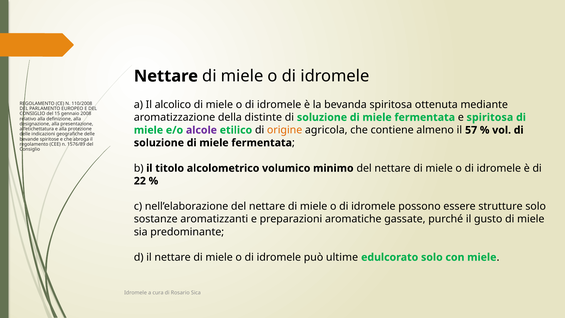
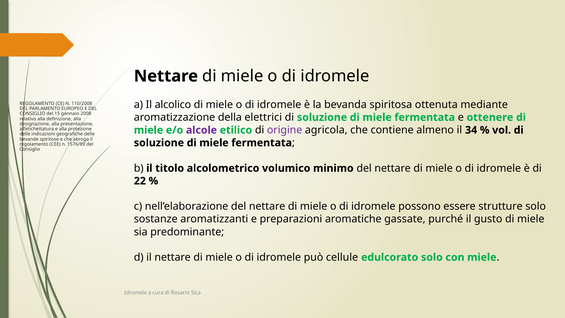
distinte: distinte -> elettrici (263, 117)
e spiritosa: spiritosa -> ottenere (490, 117)
origine colour: orange -> purple (285, 130)
57: 57 -> 34 (471, 130)
ultime: ultime -> cellule (342, 257)
